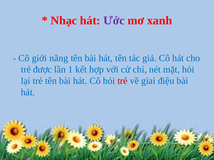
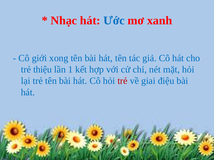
Ước colour: purple -> blue (114, 21)
năng: năng -> xong (59, 58)
được: được -> thiệu (43, 70)
